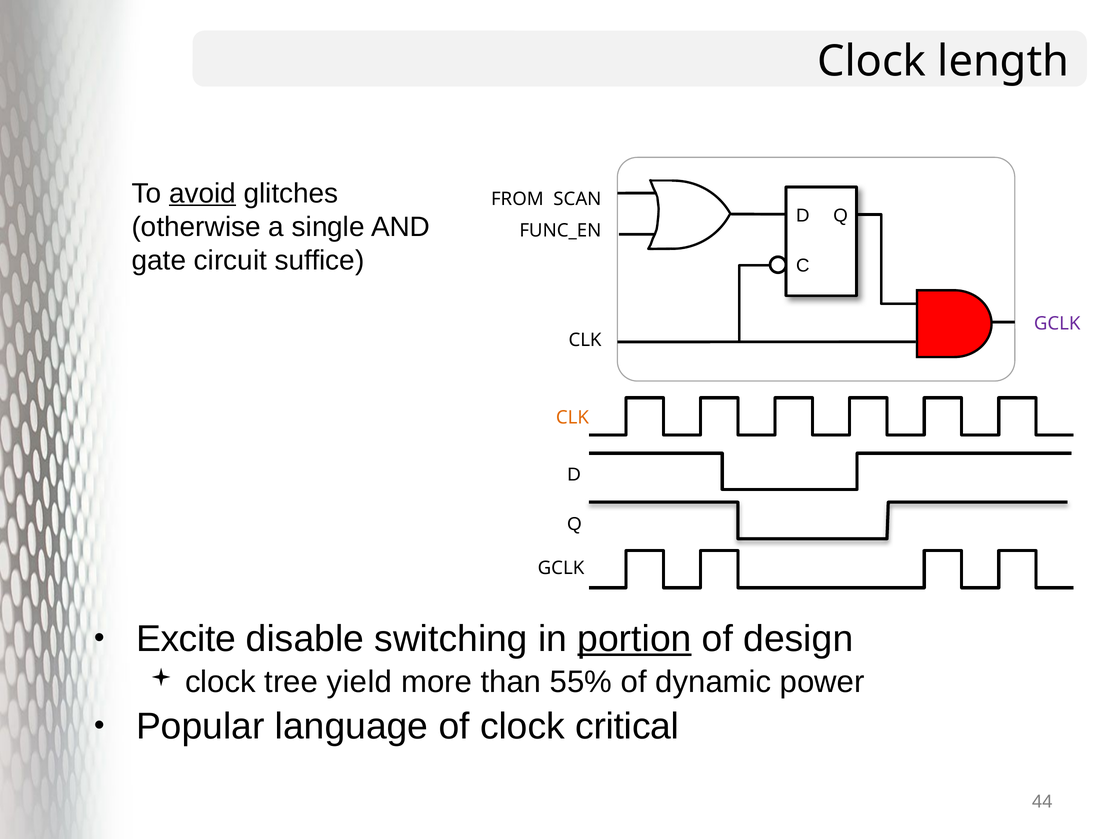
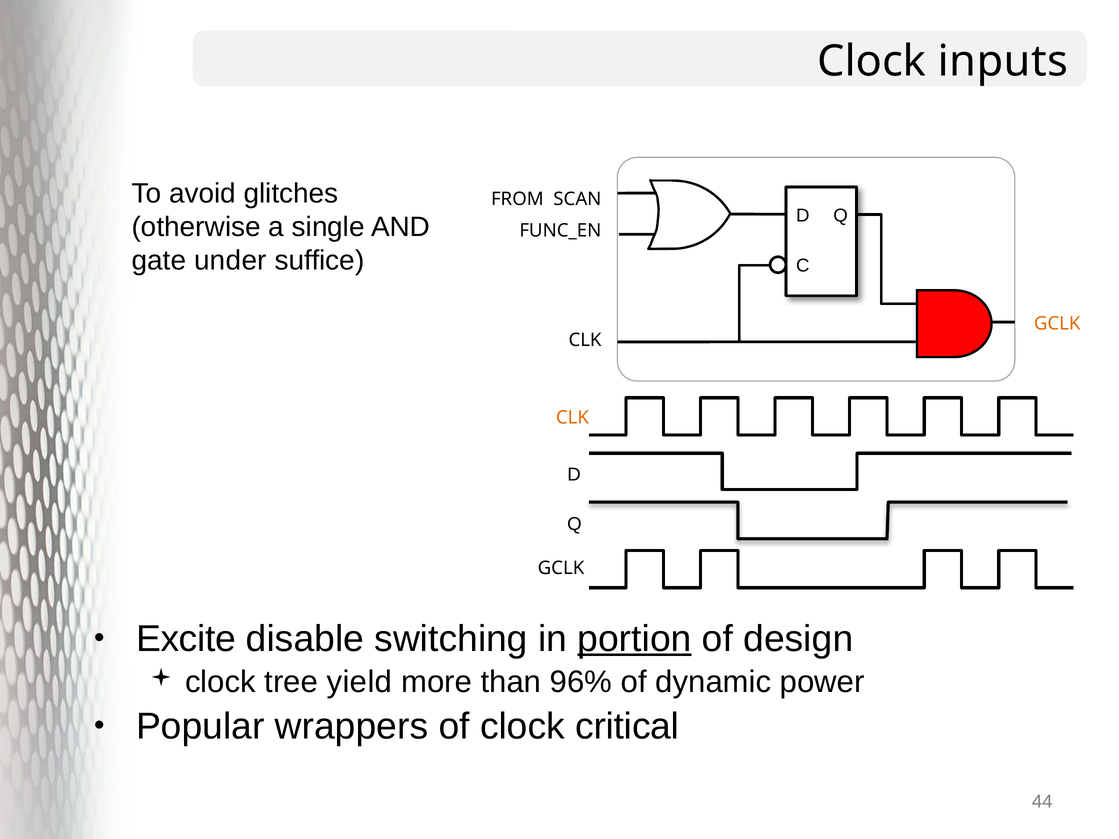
length: length -> inputs (1003, 62)
avoid underline: present -> none (203, 193)
circuit: circuit -> under (230, 261)
GCLK colour: purple -> orange (1057, 324)
55%: 55% -> 96% (581, 682)
language: language -> wrappers (352, 726)
